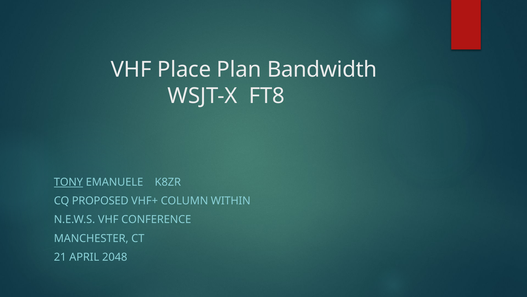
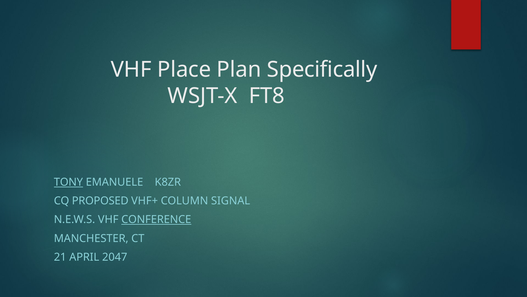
Bandwidth: Bandwidth -> Specifically (322, 69)
WITHIN: WITHIN -> SIGNAL (231, 201)
CONFERENCE underline: none -> present (156, 219)
2048: 2048 -> 2047 (115, 257)
